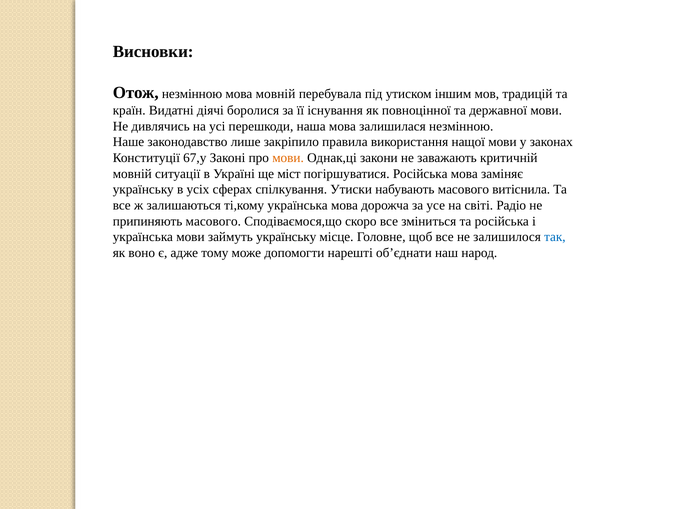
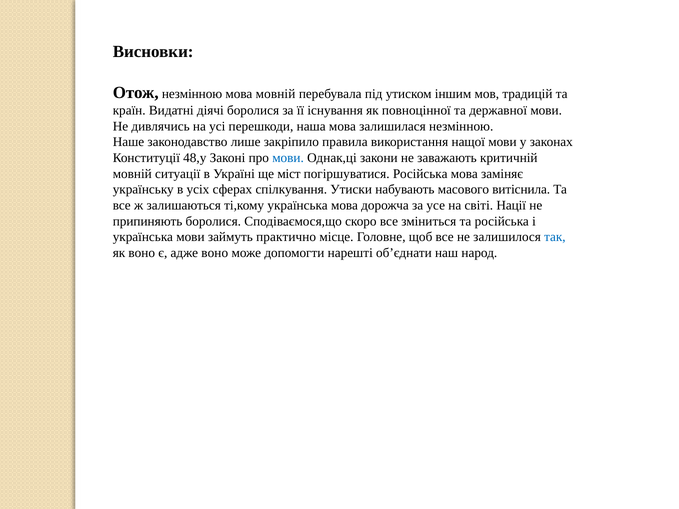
67,у: 67,у -> 48,у (195, 158)
мови colour: orange -> blue (288, 158)
Радіо: Радіо -> Нації (511, 206)
припиняють масового: масового -> боролися (213, 221)
займуть українську: українську -> практично (286, 237)
адже тому: тому -> воно (215, 253)
